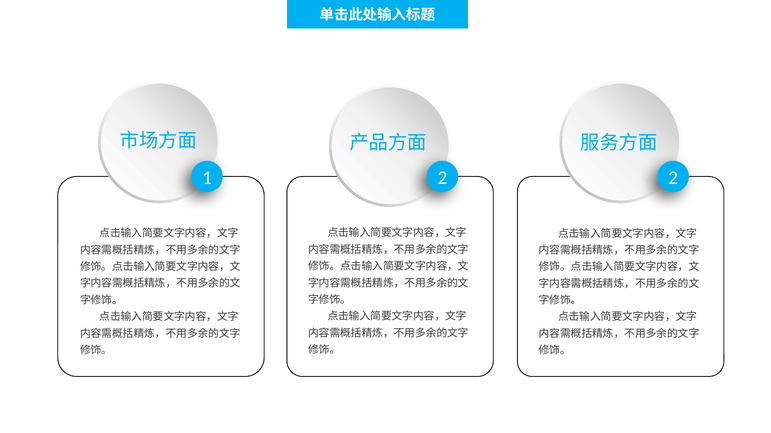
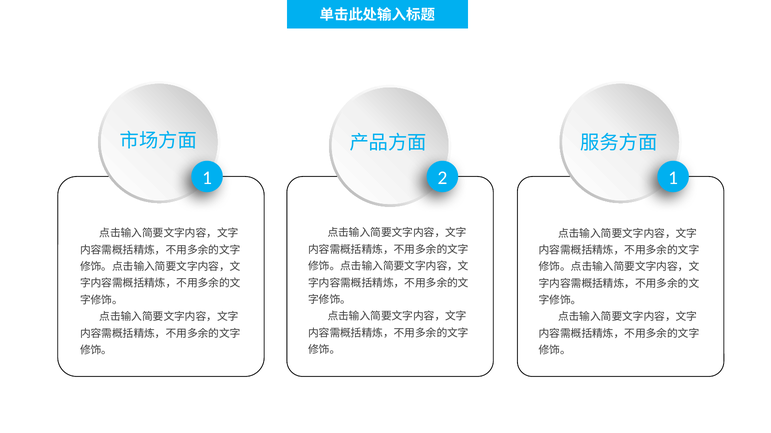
2 2: 2 -> 1 (673, 178)
